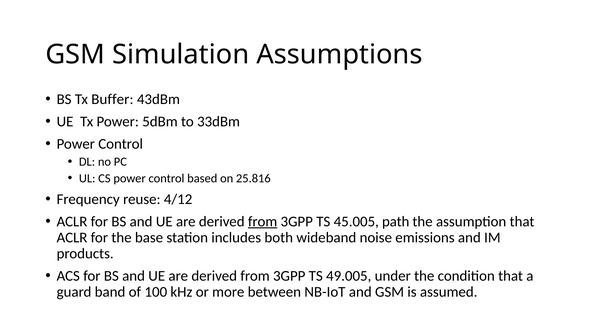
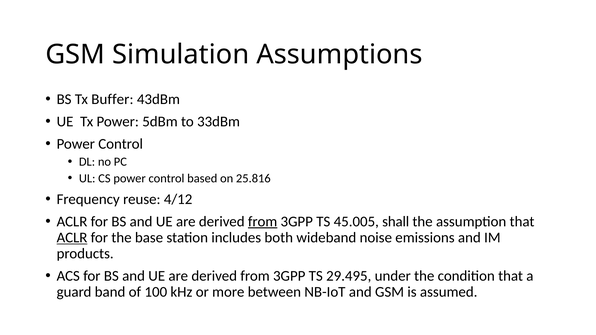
path: path -> shall (396, 222)
ACLR underline: none -> present (72, 238)
49.005: 49.005 -> 29.495 (349, 276)
